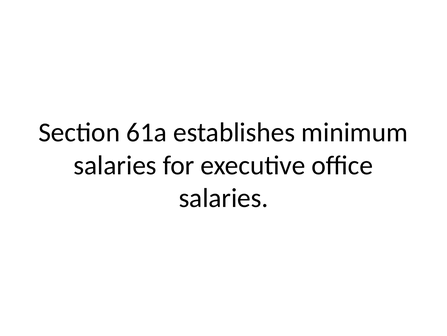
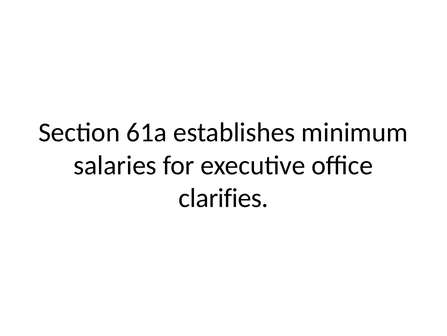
salaries: salaries -> clarifies (224, 198)
